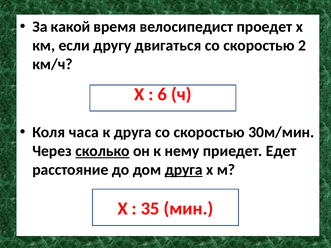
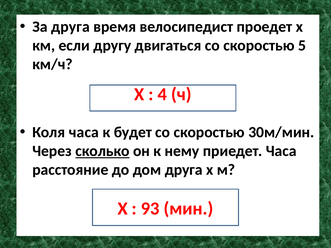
За какой: какой -> друга (70, 27)
2: 2 -> 5 (302, 45)
6: 6 -> 4 (162, 94)
к друга: друга -> будет (133, 132)
приедет Едет: Едет -> Часа (281, 151)
друга underline: present -> none (184, 170)
35: 35 -> 93 (150, 209)
